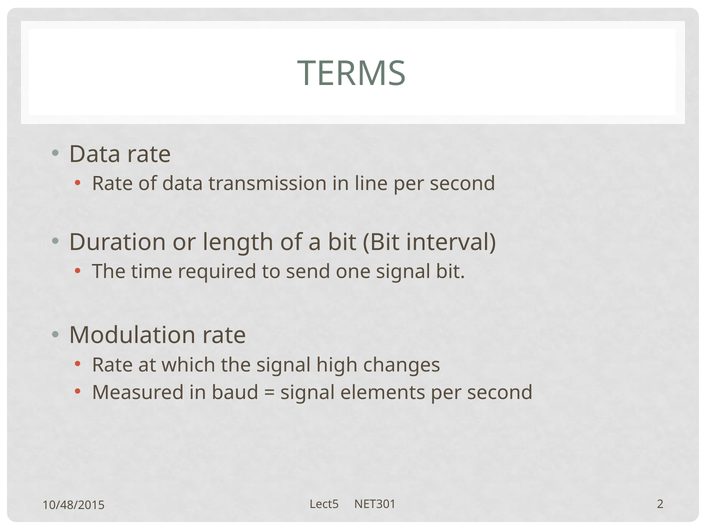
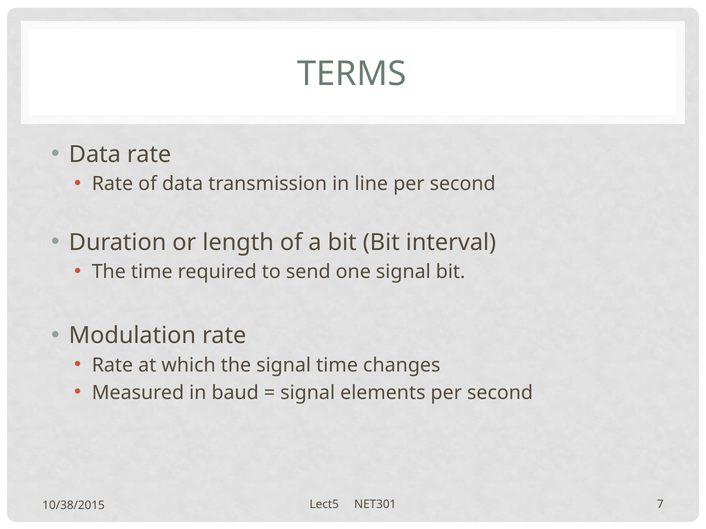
signal high: high -> time (337, 365)
2: 2 -> 7 (660, 505)
10/48/2015: 10/48/2015 -> 10/38/2015 (74, 506)
